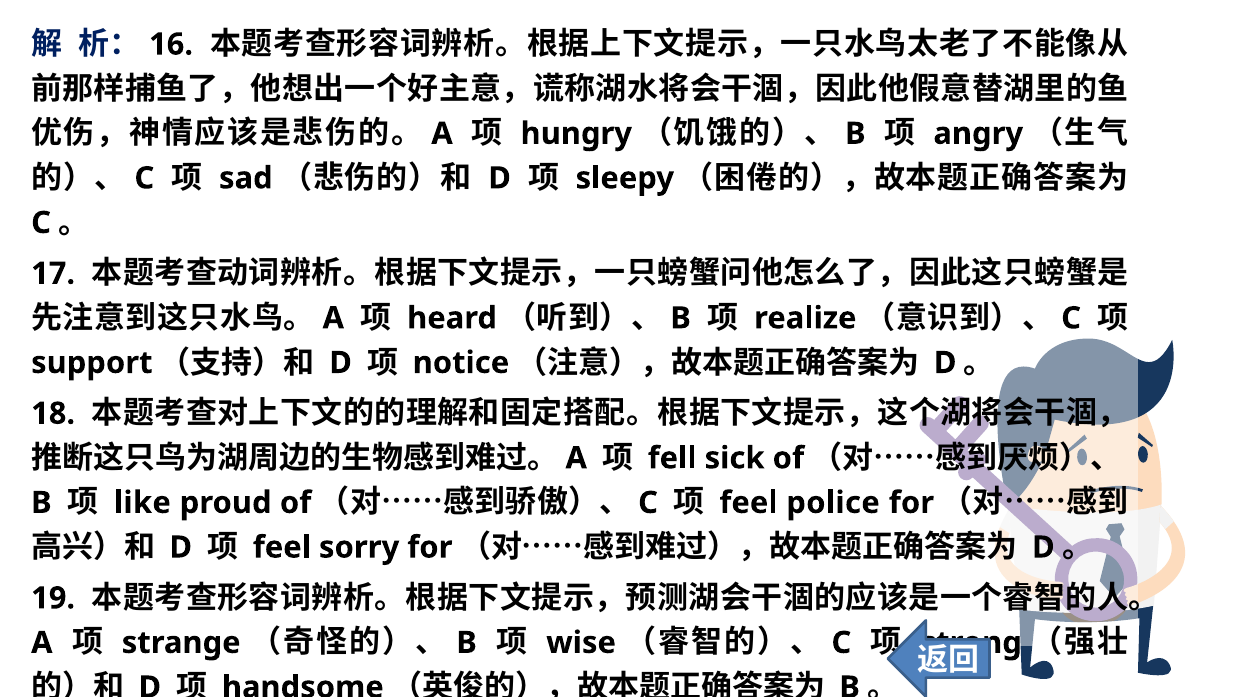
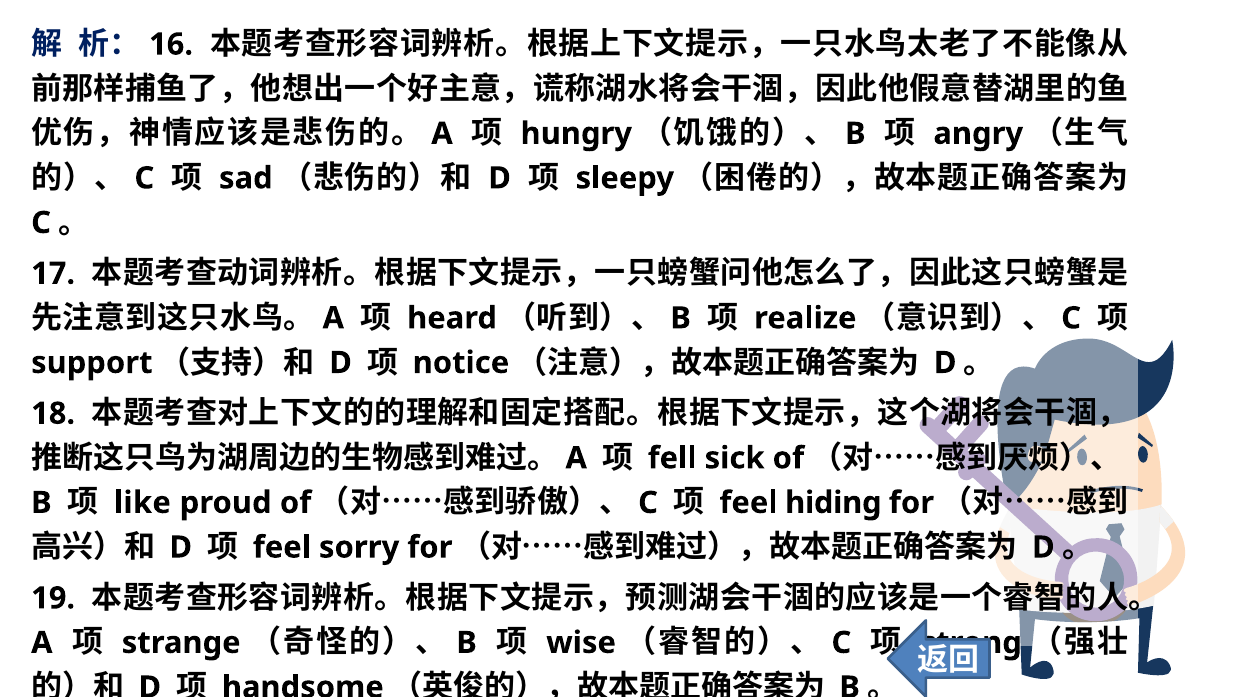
police: police -> hiding (833, 503)
